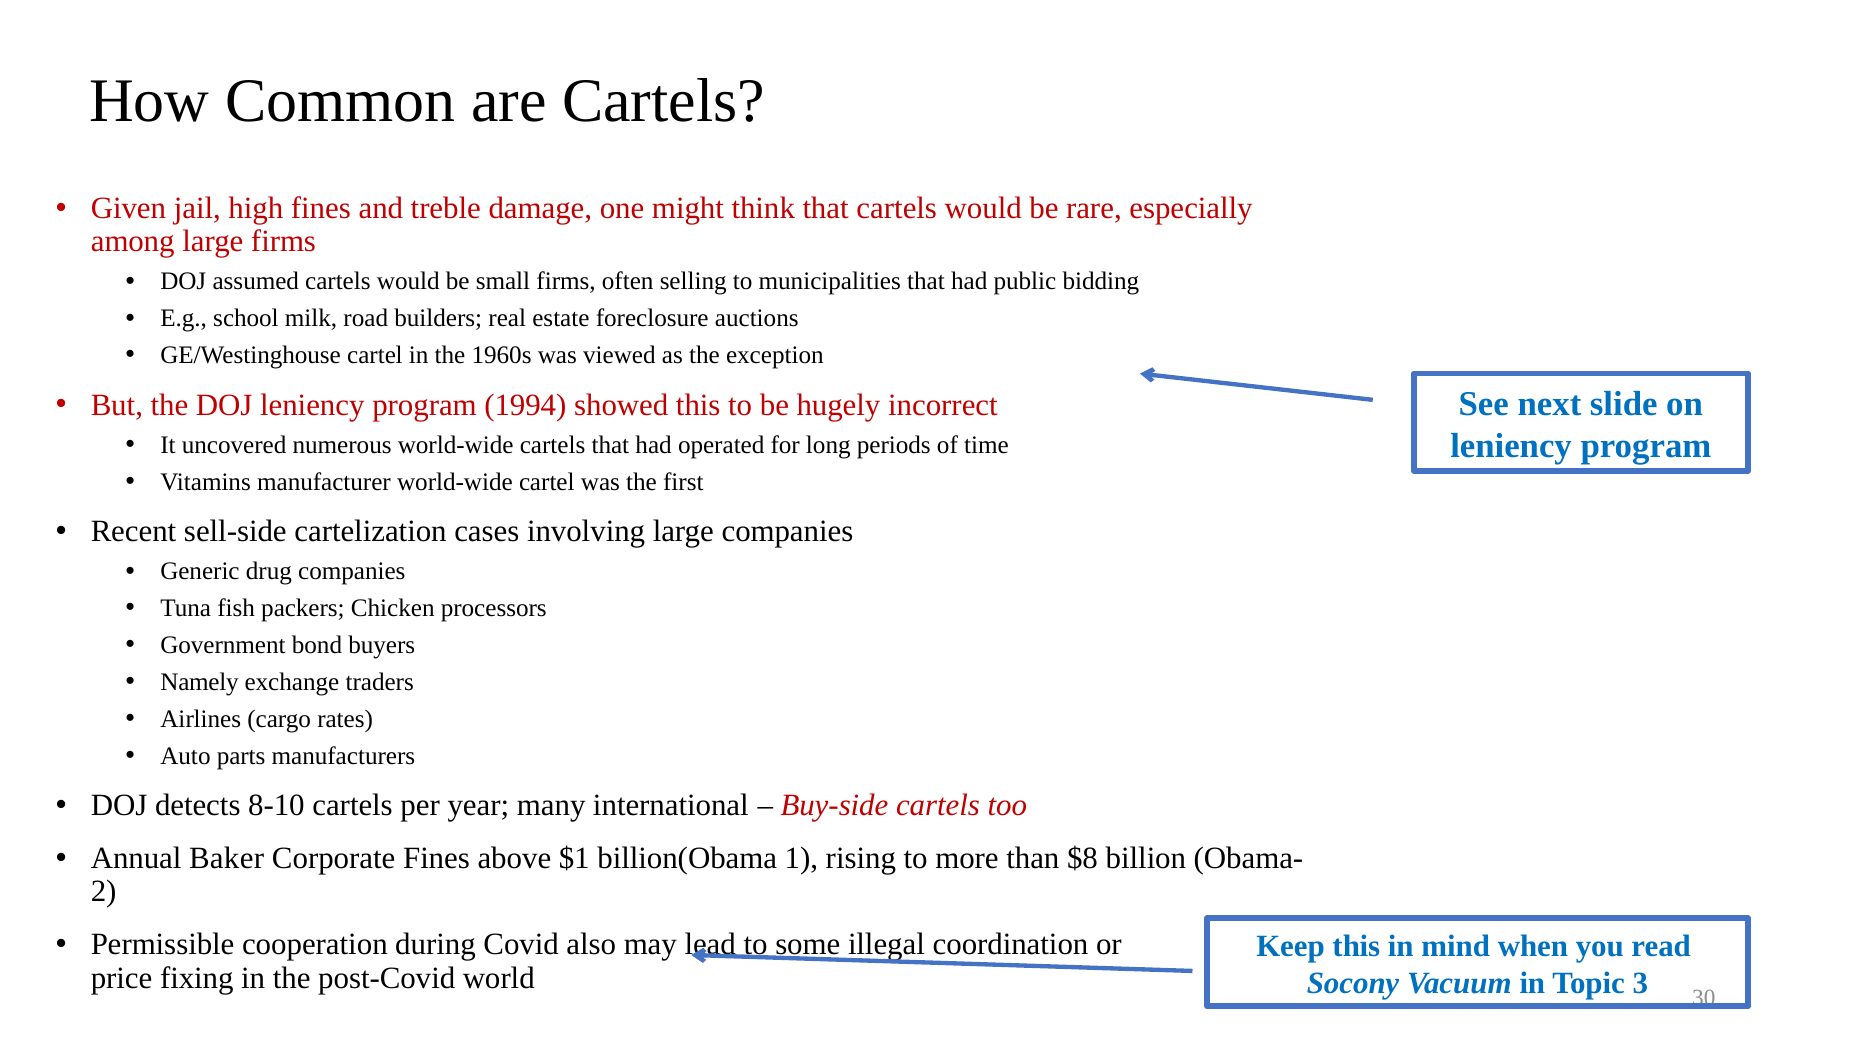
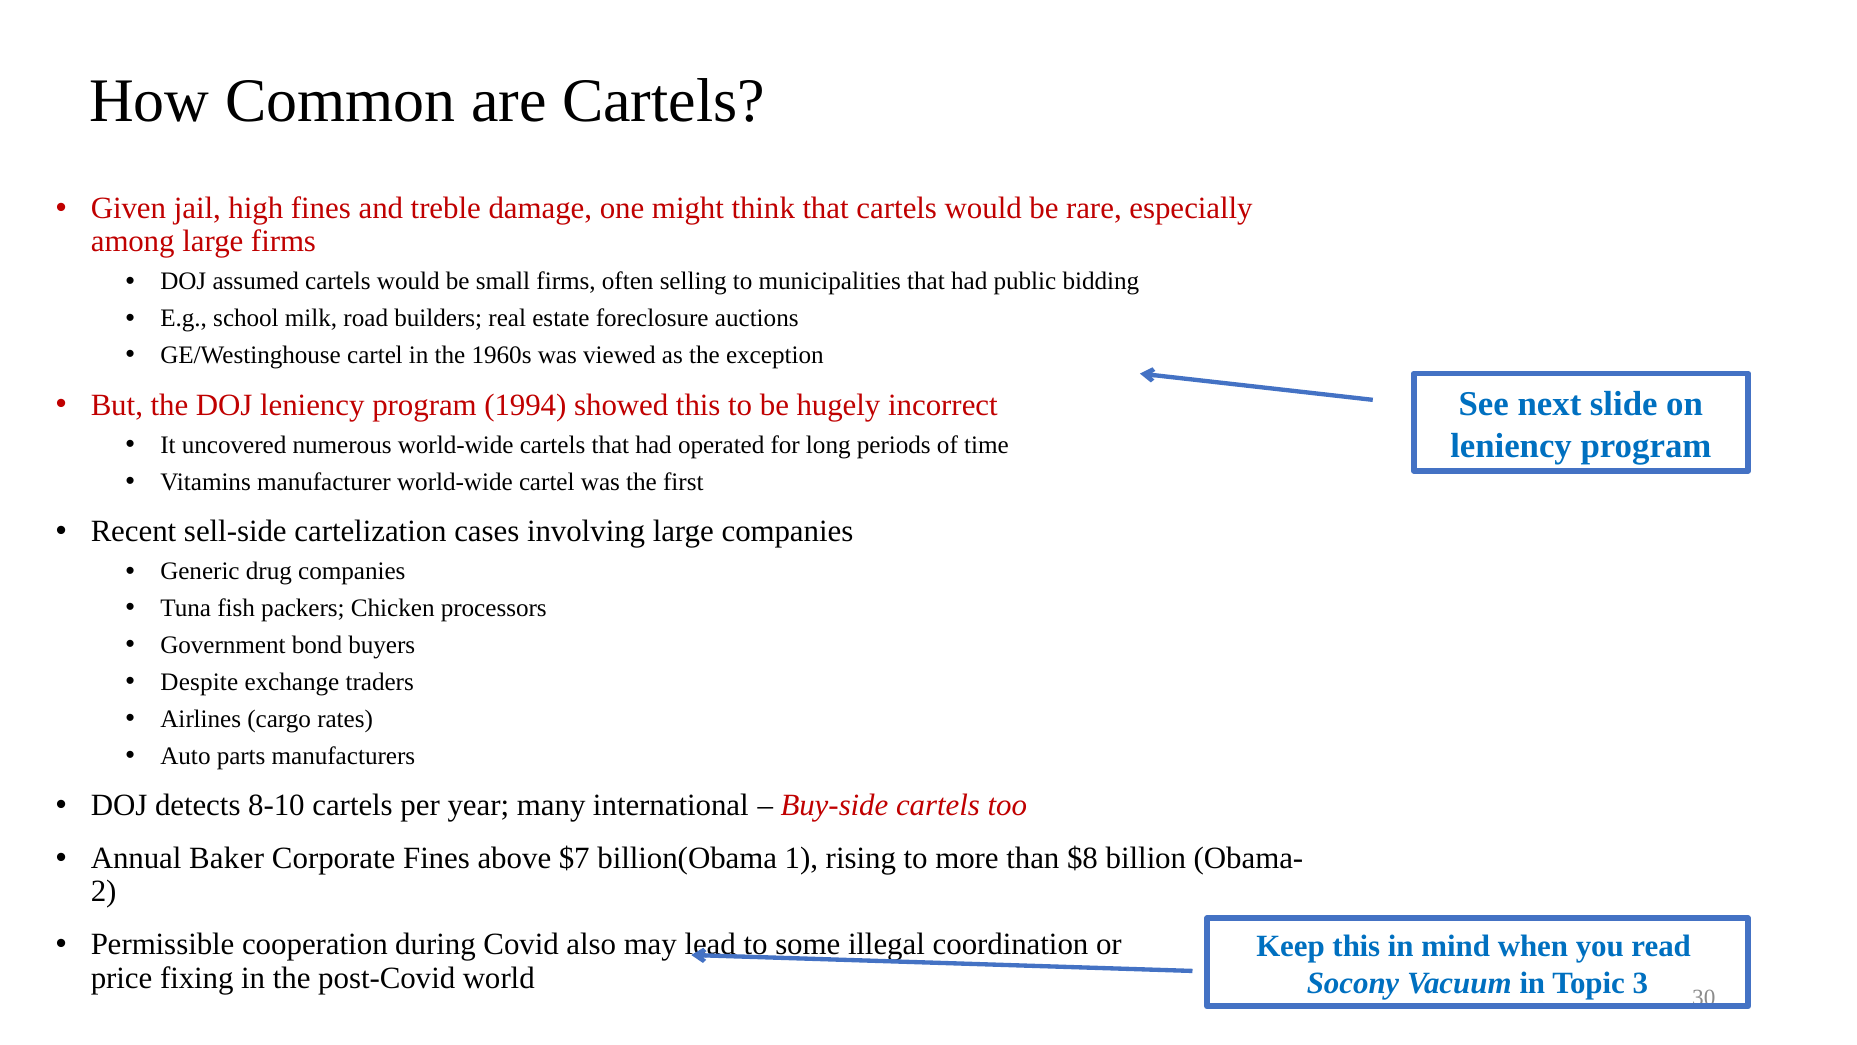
Namely: Namely -> Despite (199, 682)
$1: $1 -> $7 (574, 858)
